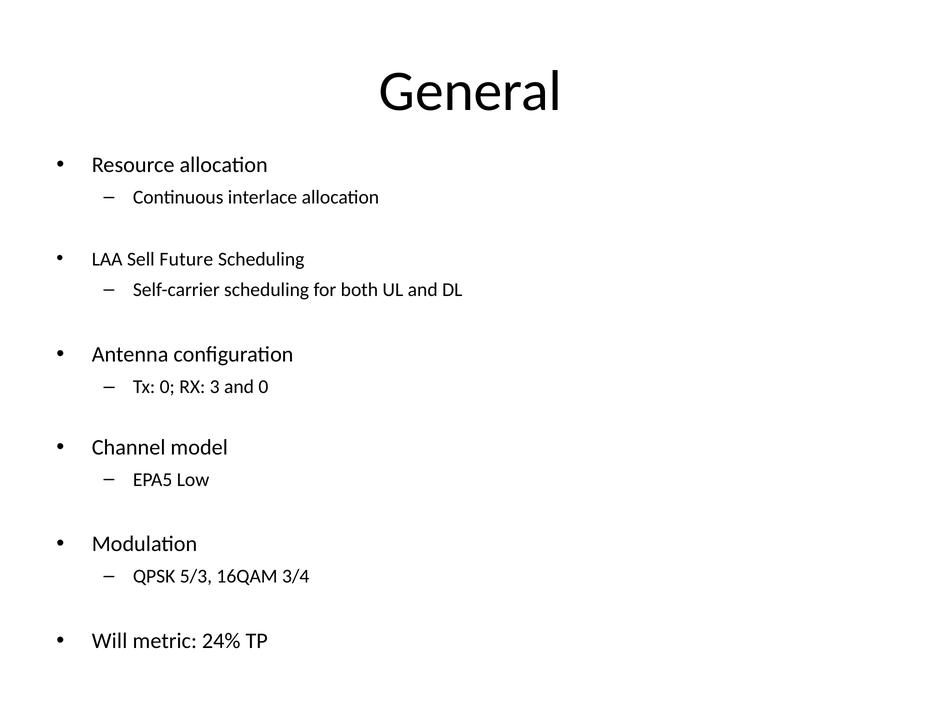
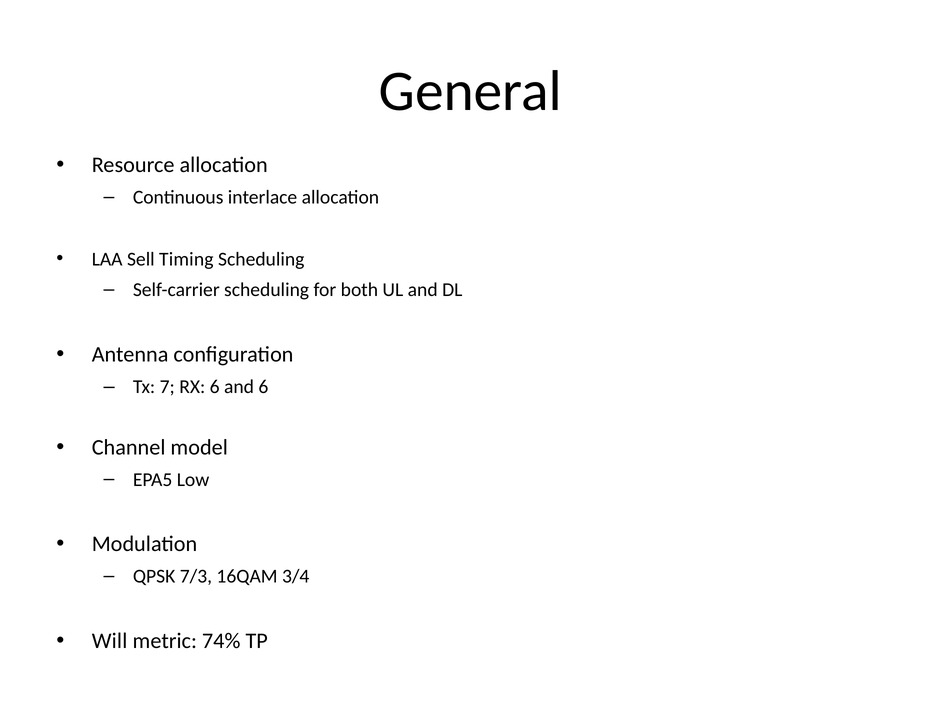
Future: Future -> Timing (186, 259)
Tx 0: 0 -> 7 (167, 387)
RX 3: 3 -> 6 (215, 387)
and 0: 0 -> 6 (263, 387)
5/3: 5/3 -> 7/3 (196, 576)
24%: 24% -> 74% (221, 641)
